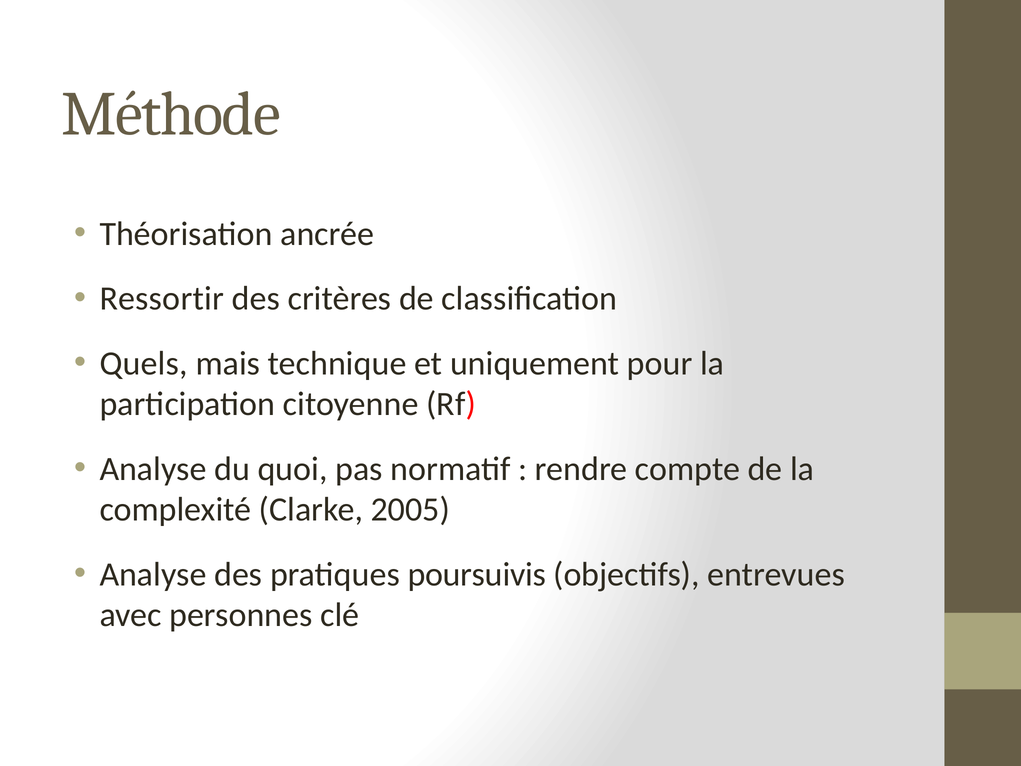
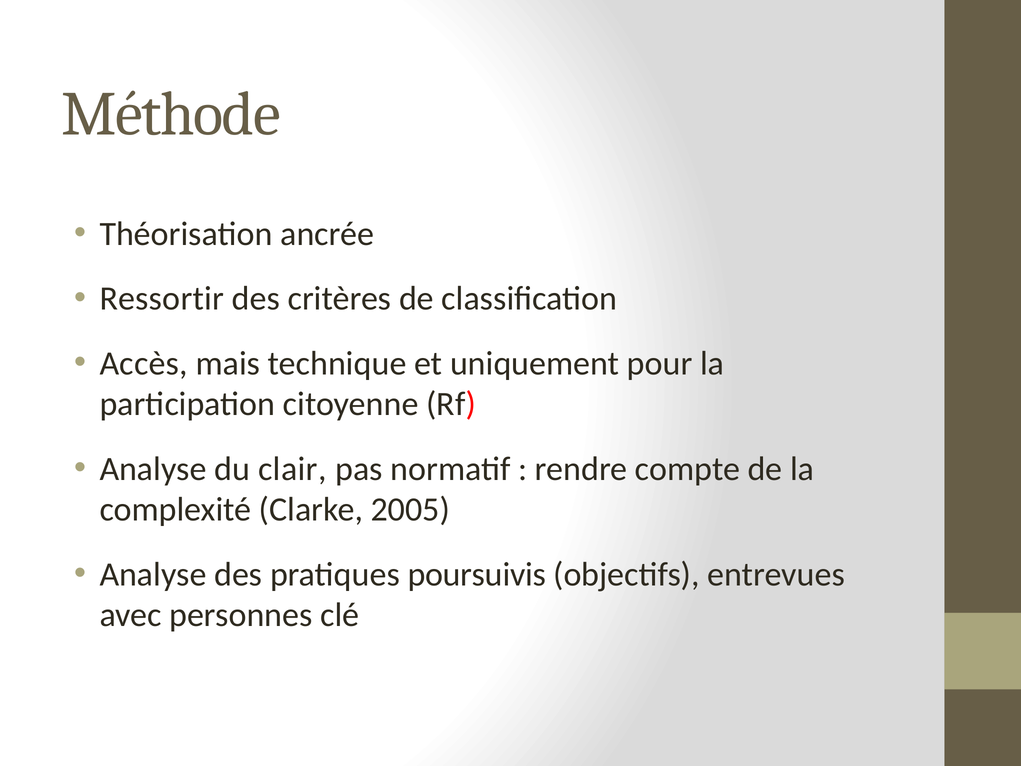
Quels: Quels -> Accès (144, 363)
quoi: quoi -> clair (292, 469)
